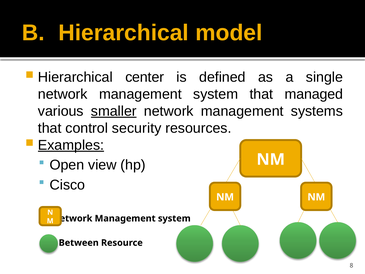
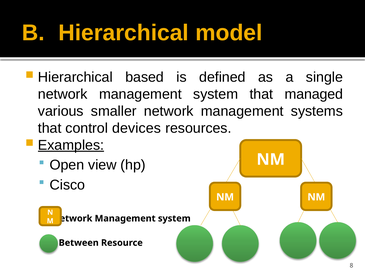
center: center -> based (145, 77)
smaller underline: present -> none (114, 111)
security: security -> devices (137, 128)
